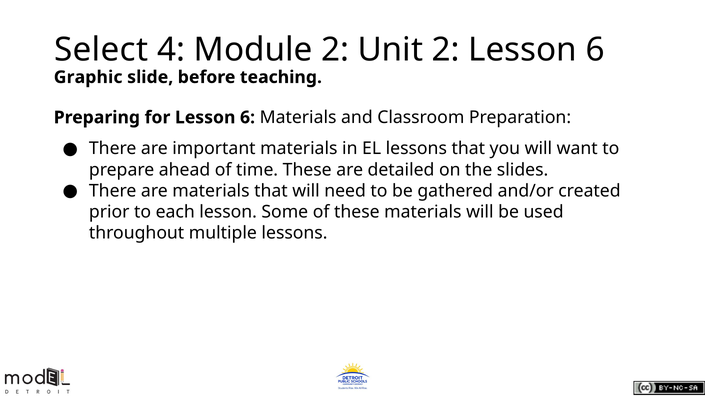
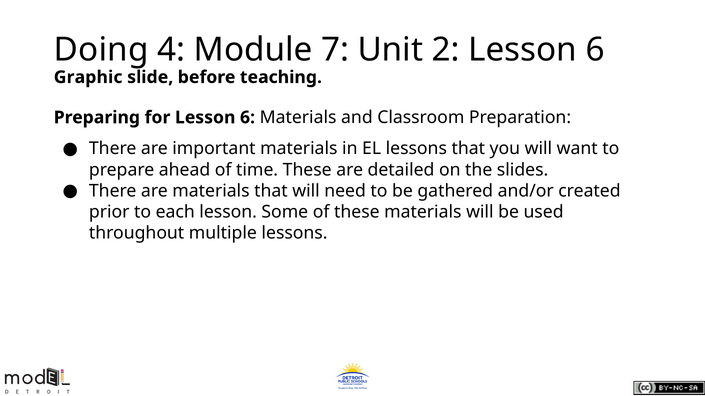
Select: Select -> Doing (101, 50)
Module 2: 2 -> 7 (335, 50)
